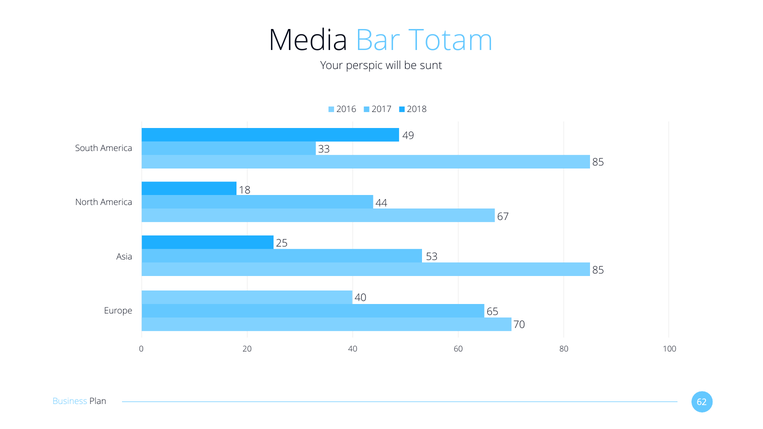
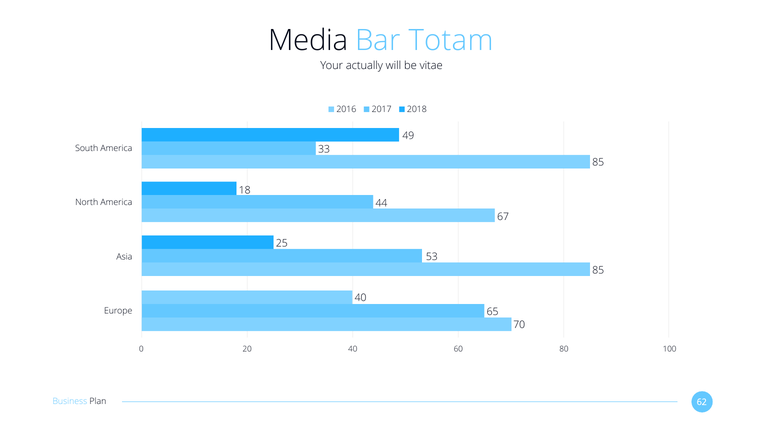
perspic: perspic -> actually (364, 66)
sunt: sunt -> vitae (431, 66)
